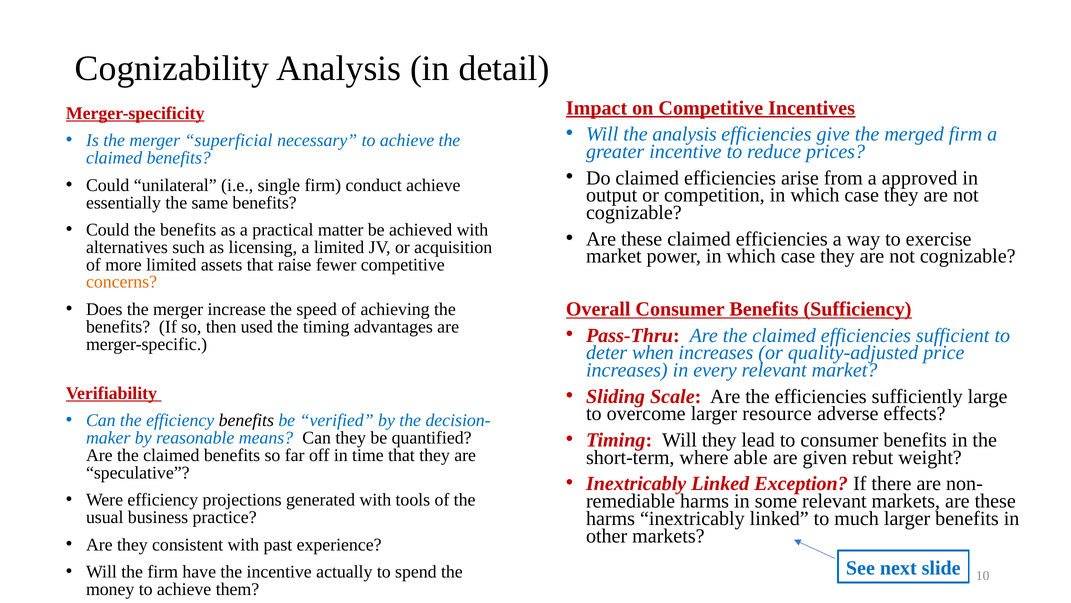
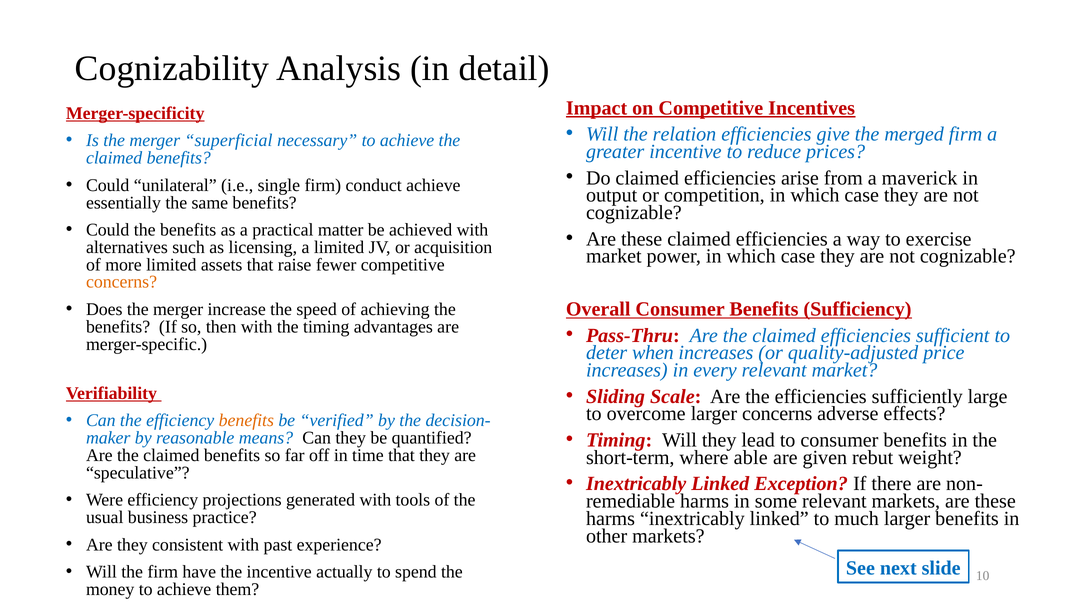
the analysis: analysis -> relation (685, 134)
approved: approved -> maverick (920, 178)
then used: used -> with (257, 326)
larger resource: resource -> concerns (777, 413)
benefits colour: black -> orange (246, 420)
